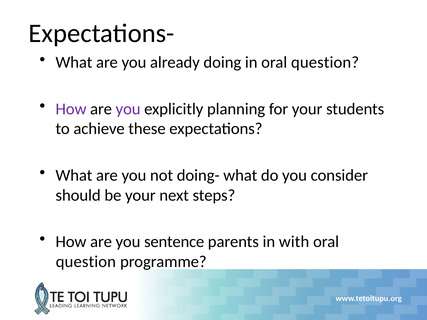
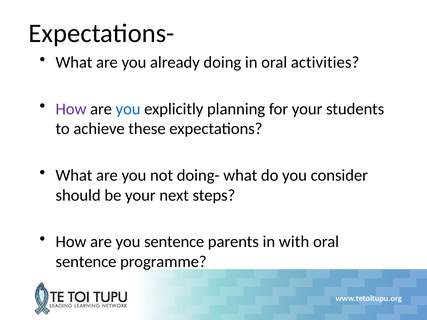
in oral question: question -> activities (325, 62)
you colour: purple -> blue (128, 109)
question: question -> sentence (86, 262)
